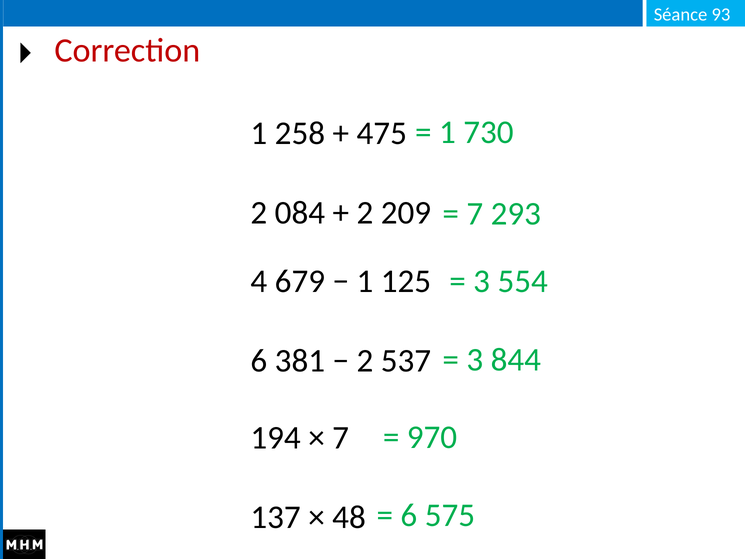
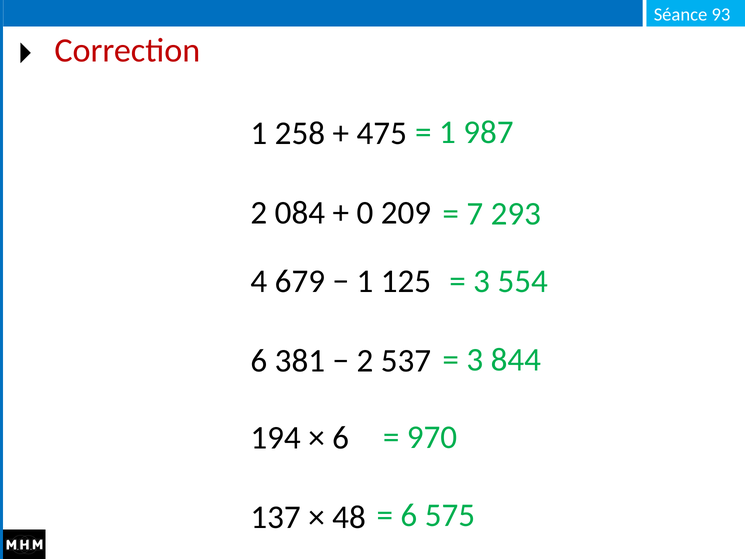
730: 730 -> 987 (488, 132)
2: 2 -> 0 (365, 213)
7: 7 -> 6 (341, 438)
